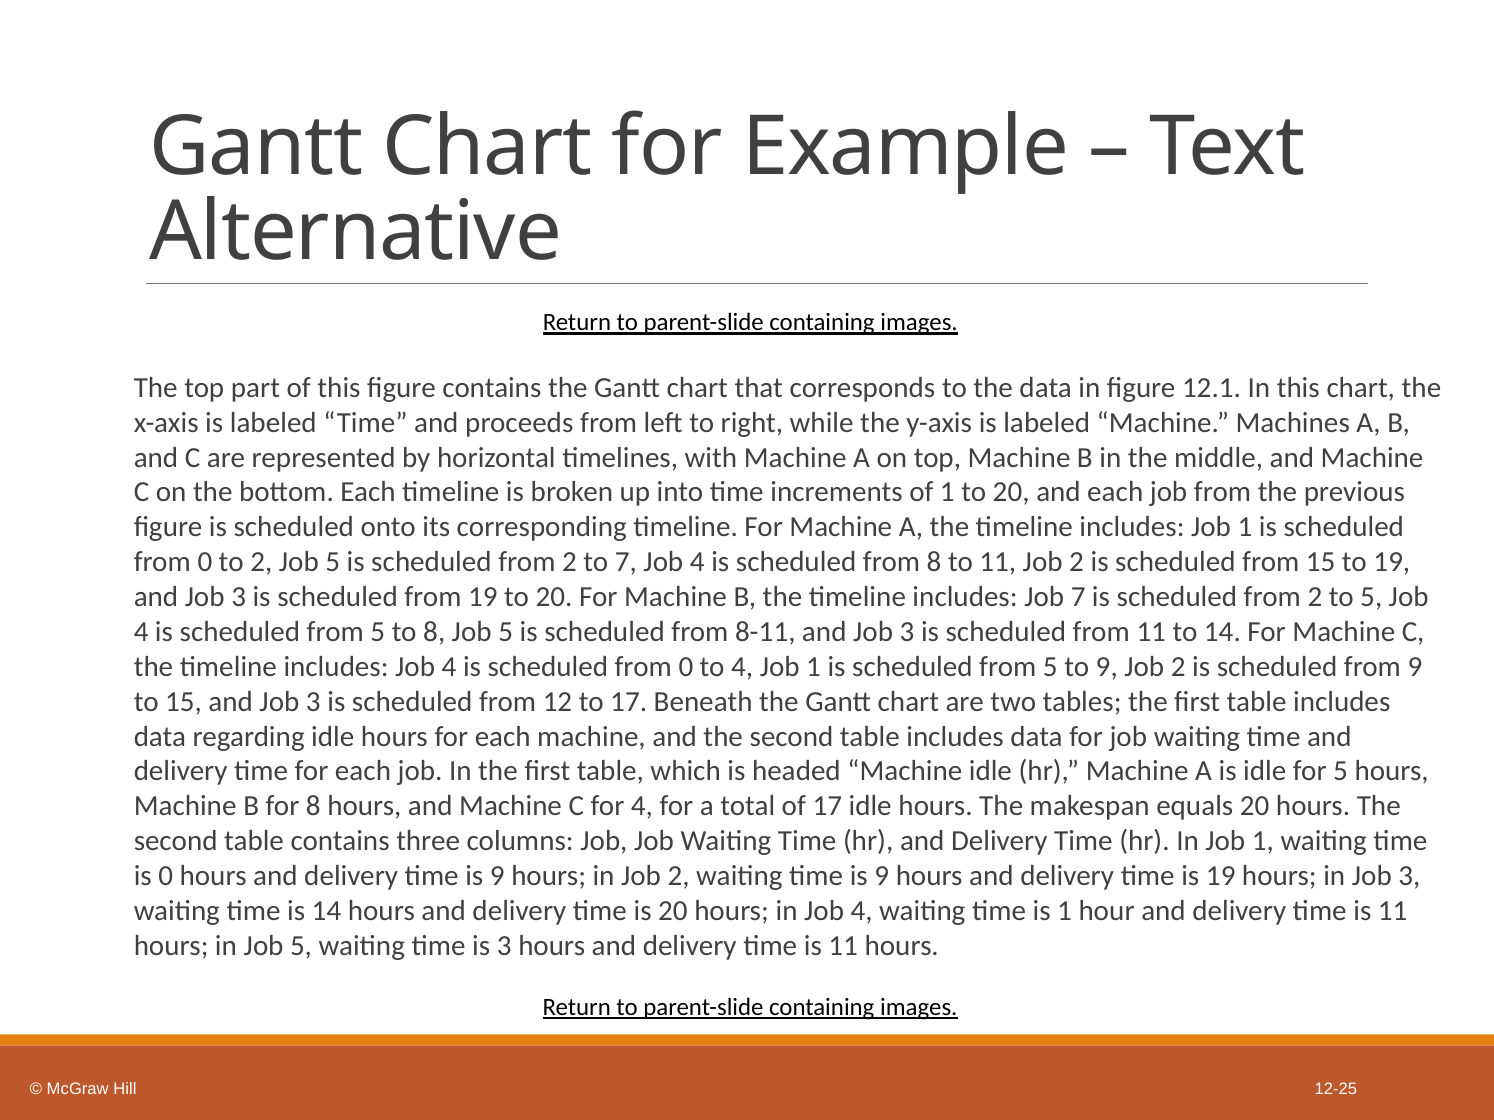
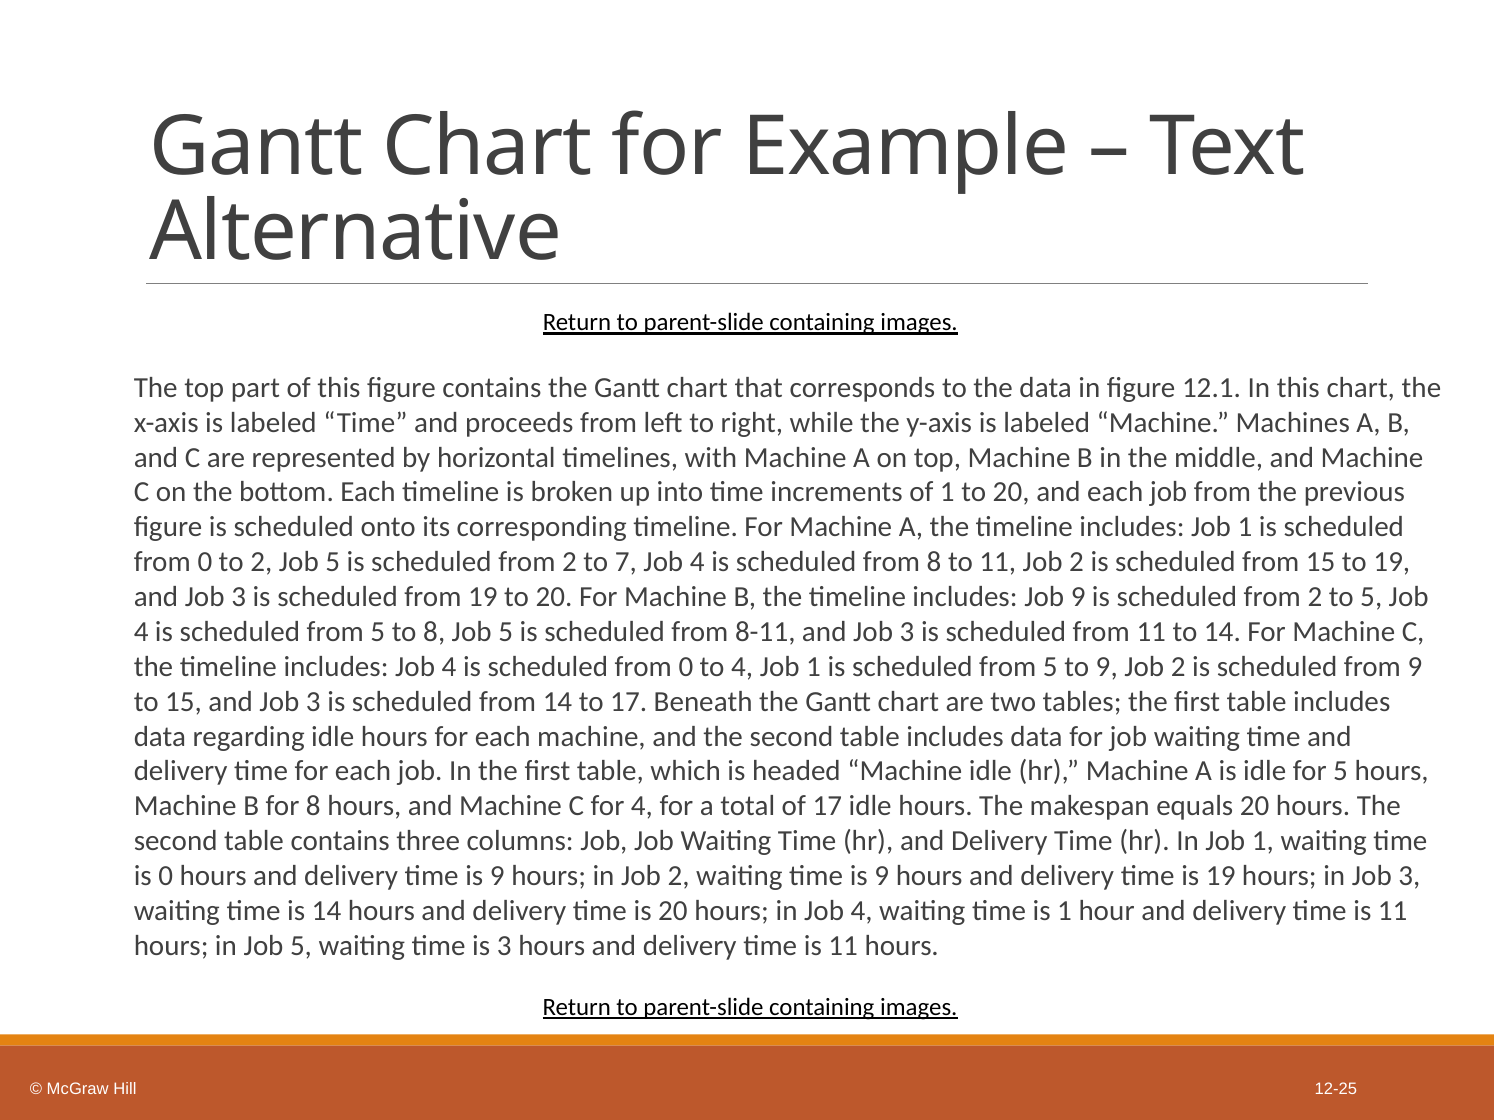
Job 7: 7 -> 9 (1078, 597)
from 12: 12 -> 14 (557, 702)
